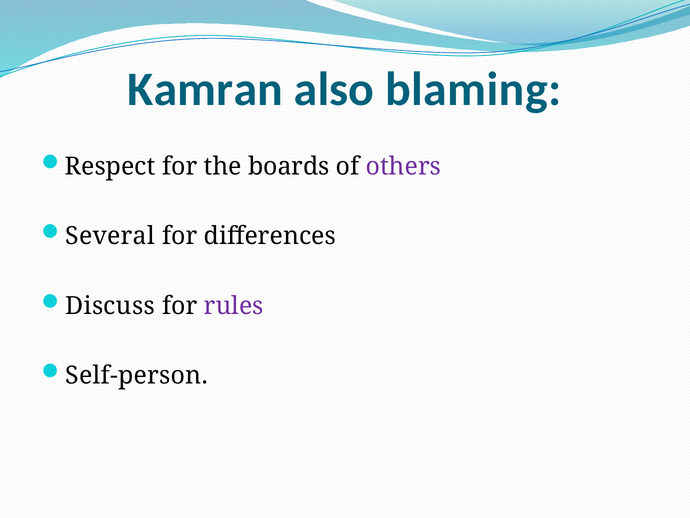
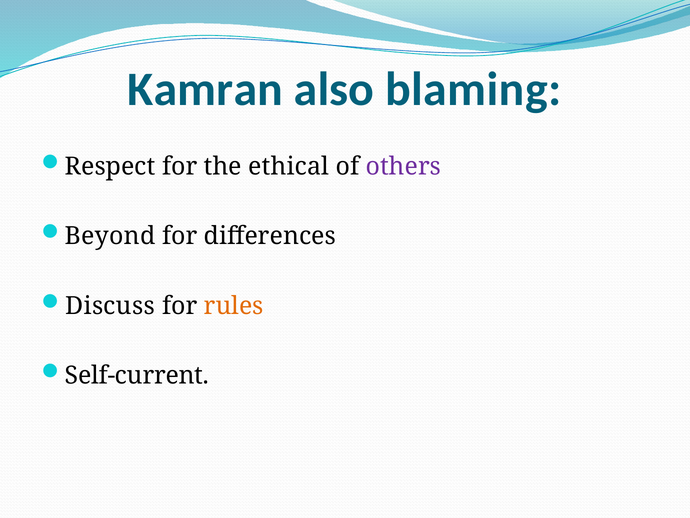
boards: boards -> ethical (289, 166)
Several: Several -> Beyond (110, 236)
rules colour: purple -> orange (234, 306)
Self-person: Self-person -> Self-current (137, 375)
